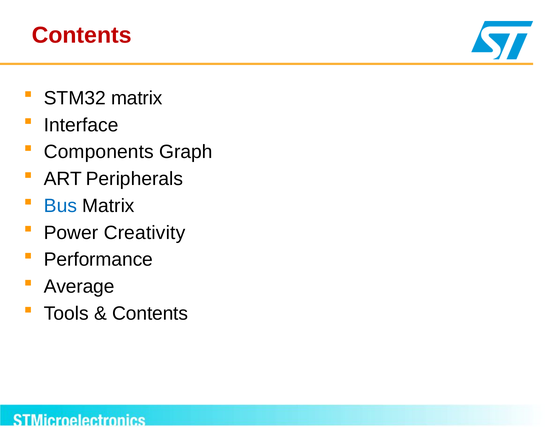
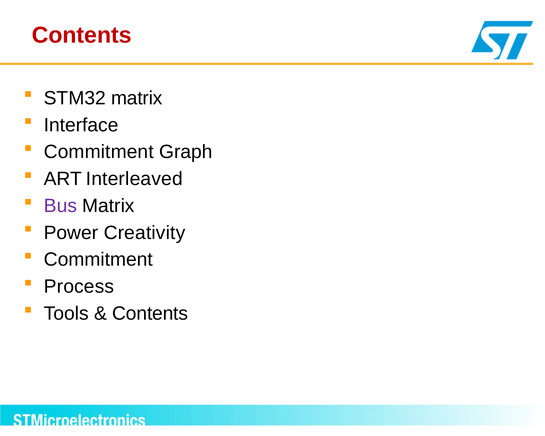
Components: Components -> Commitment (99, 152)
Peripherals: Peripherals -> Interleaved (134, 179)
Bus colour: blue -> purple (60, 206)
Performance: Performance -> Commitment (98, 260)
Average: Average -> Process (79, 287)
